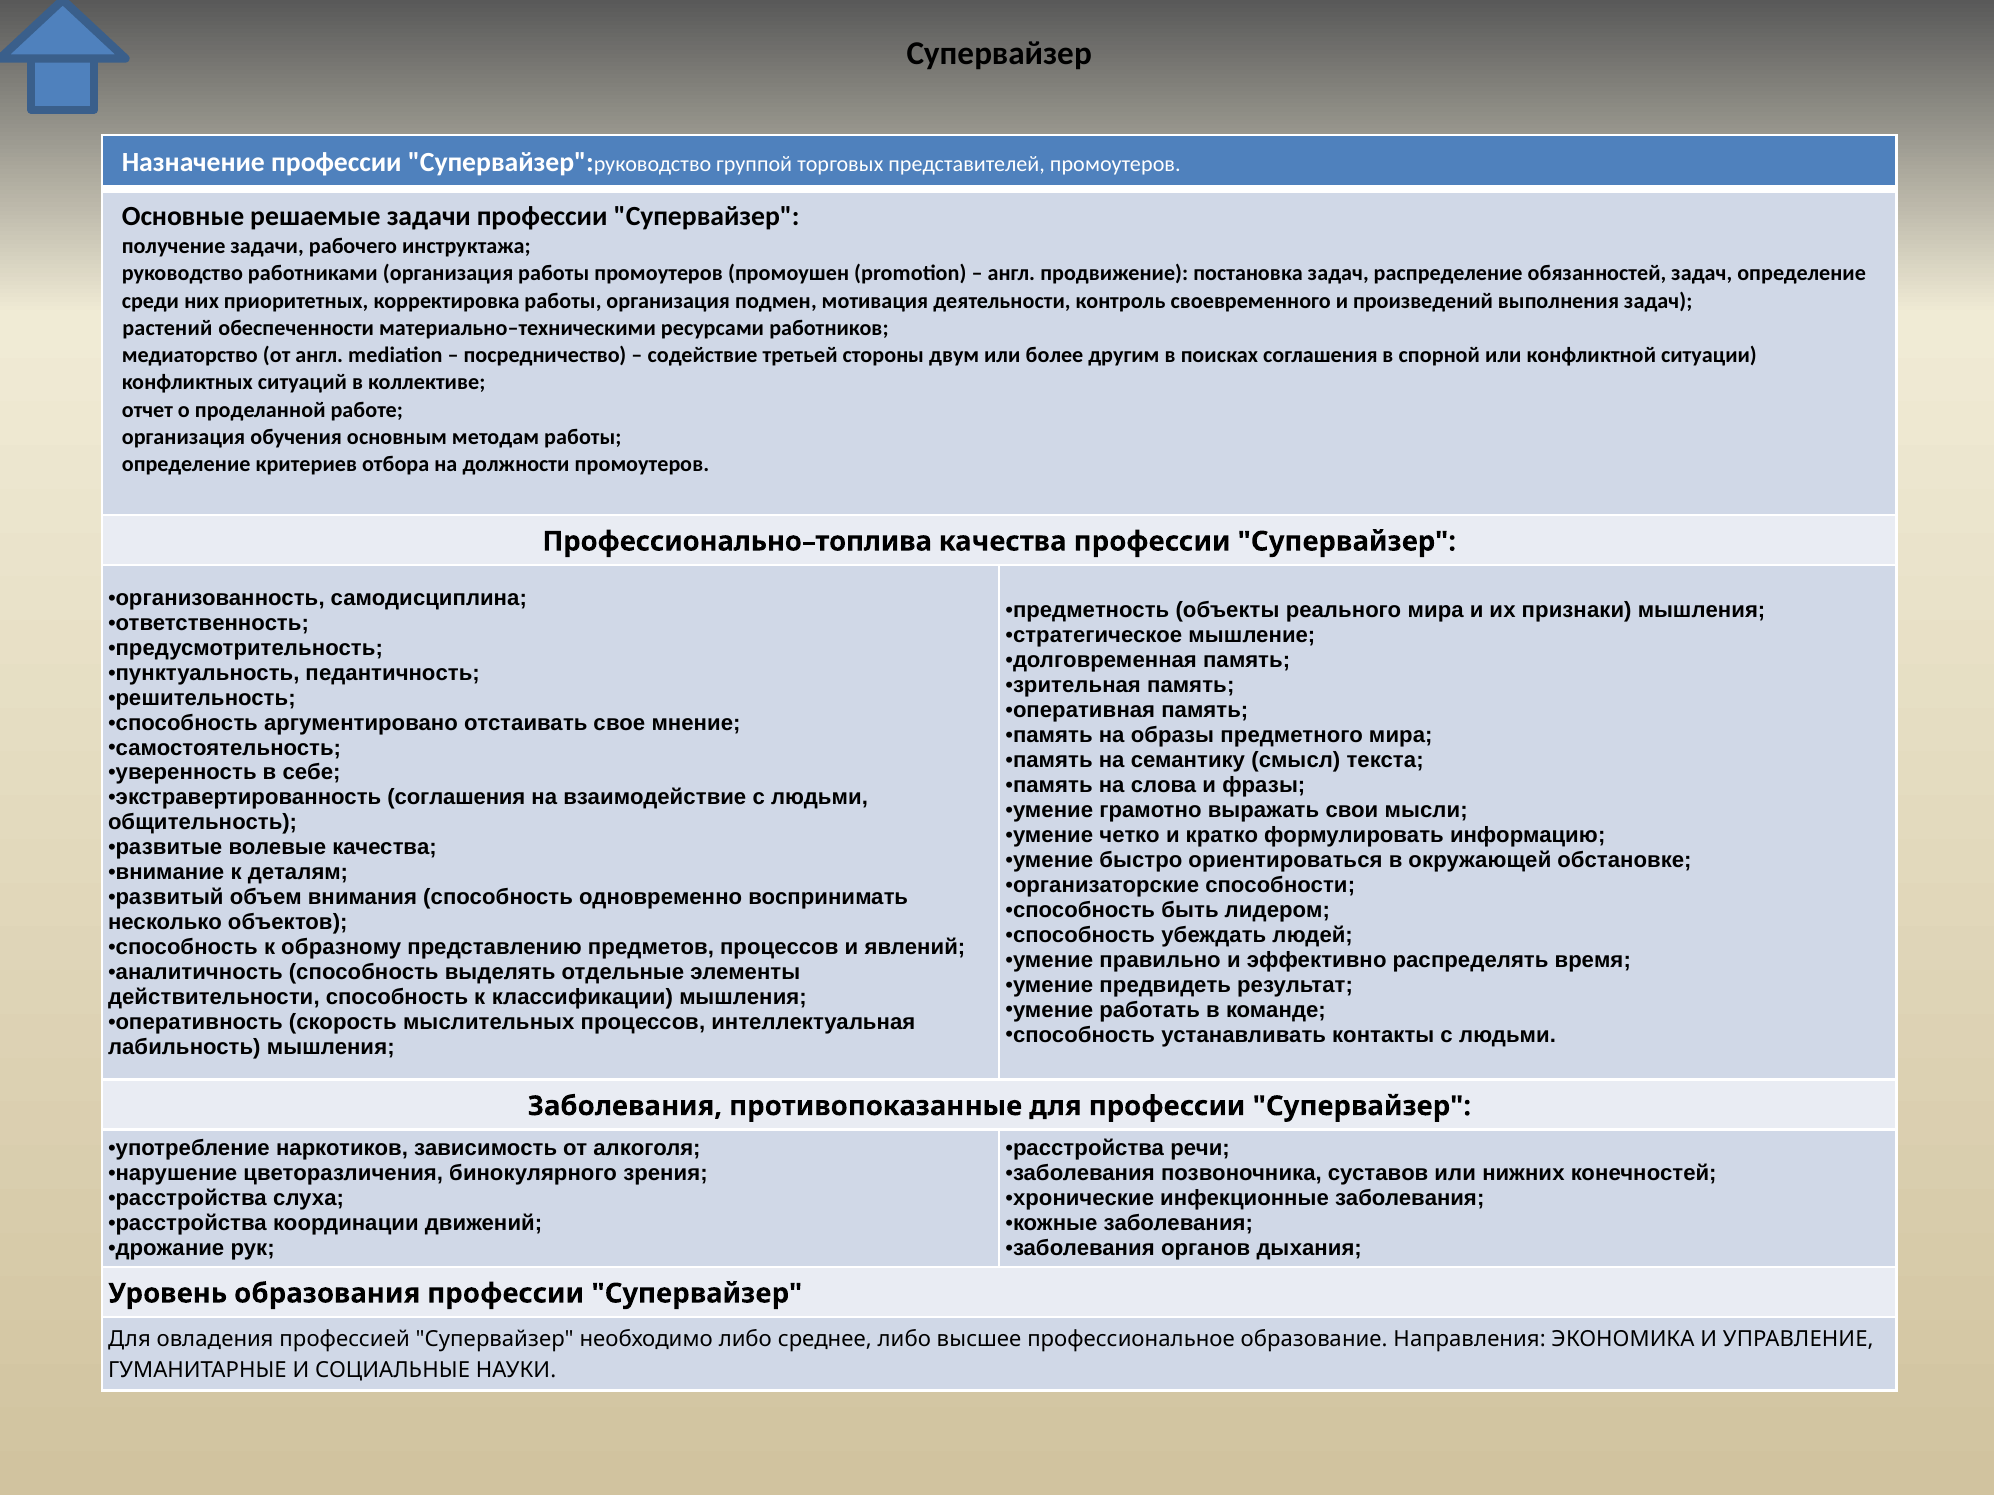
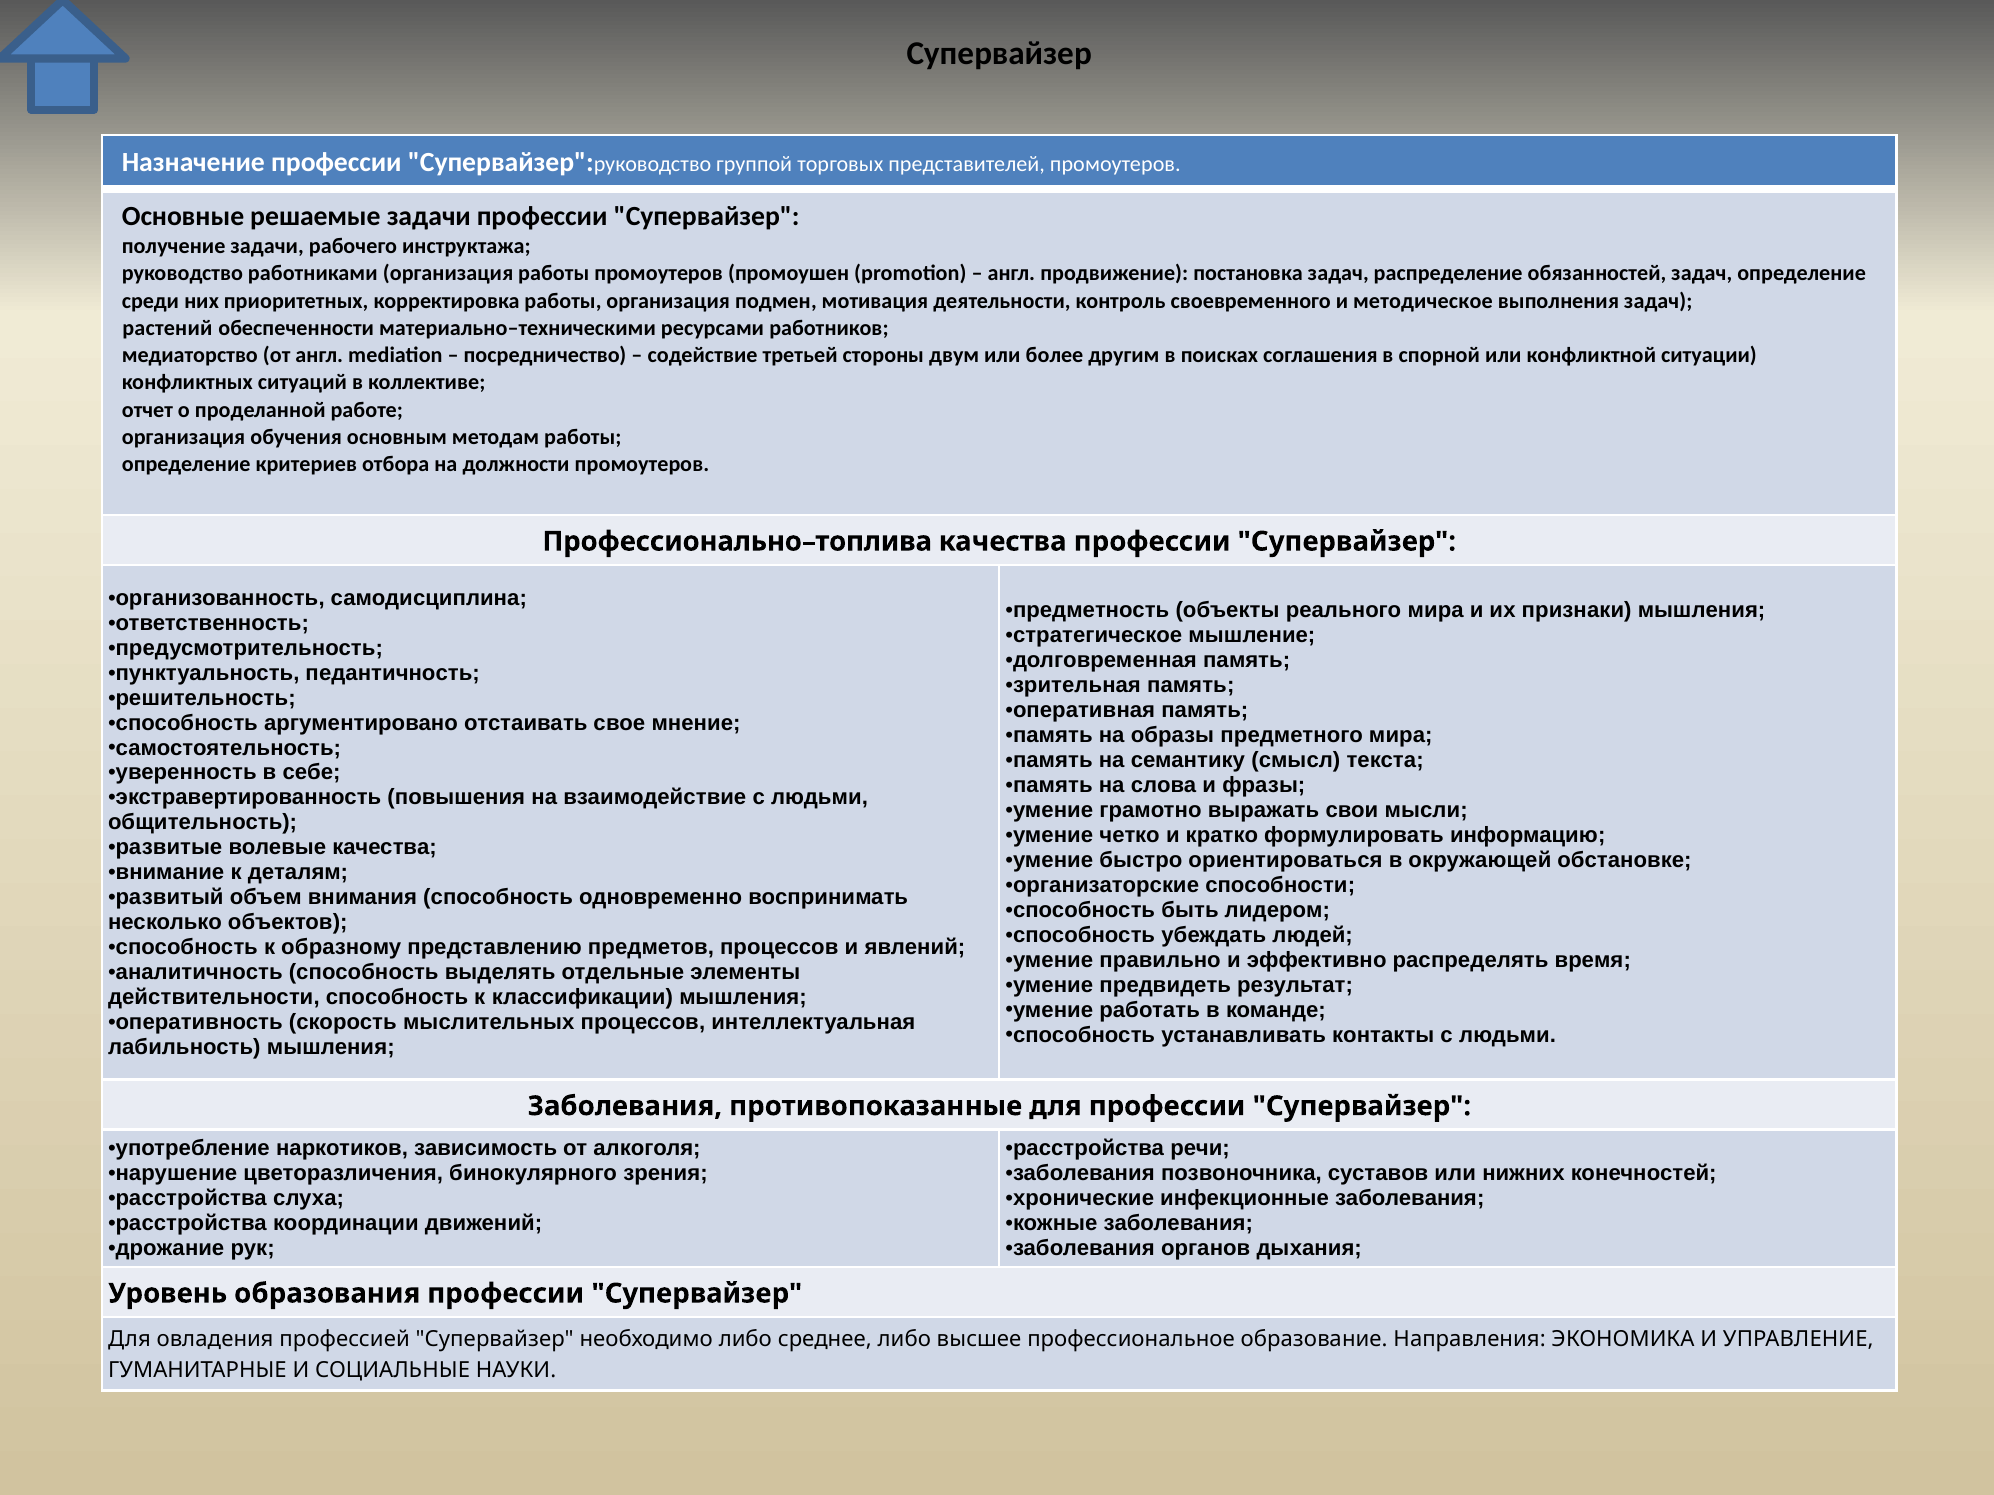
произведений: произведений -> методическое (1423, 301)
экстравертированность соглашения: соглашения -> повышения (456, 798)
